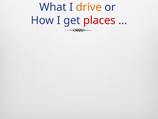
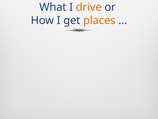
places colour: red -> orange (99, 20)
